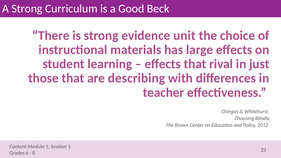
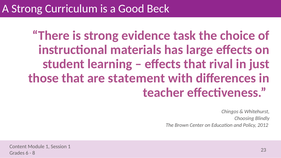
unit: unit -> task (185, 36)
describing: describing -> statement (137, 78)
